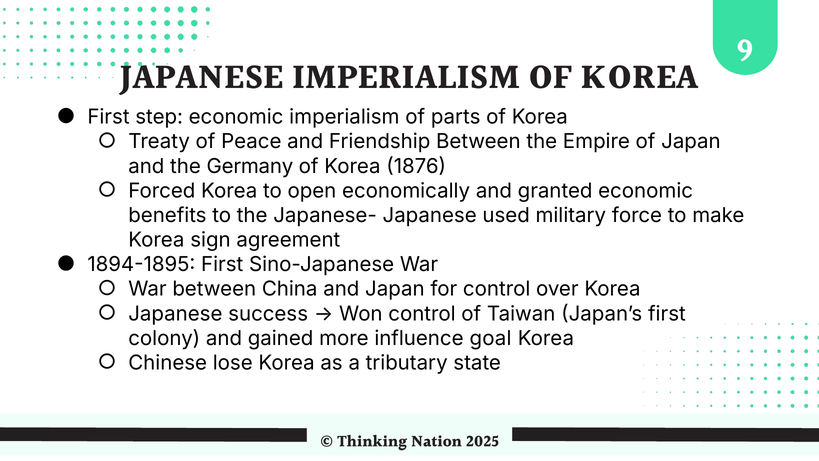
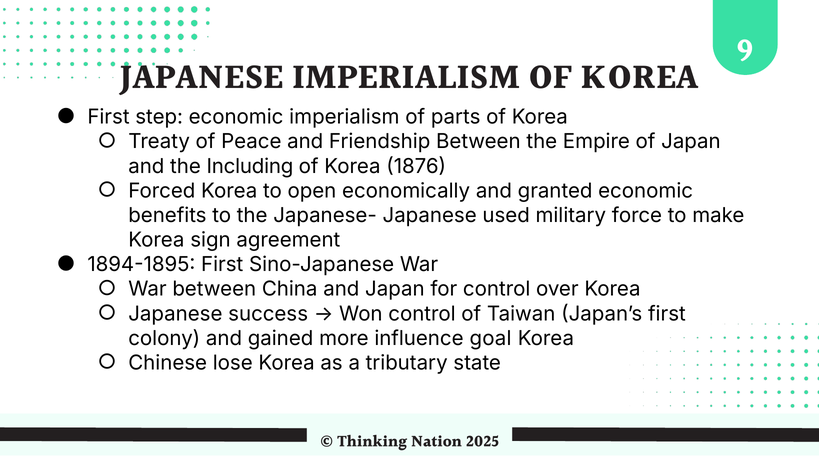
Germany: Germany -> Including (250, 166)
